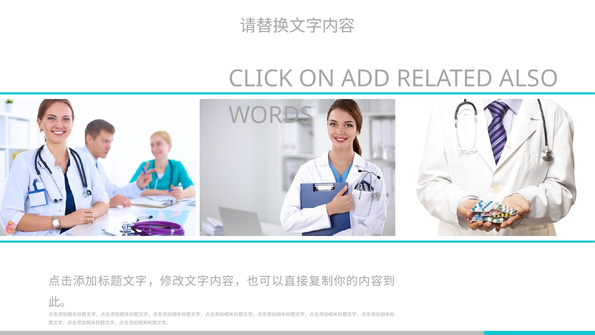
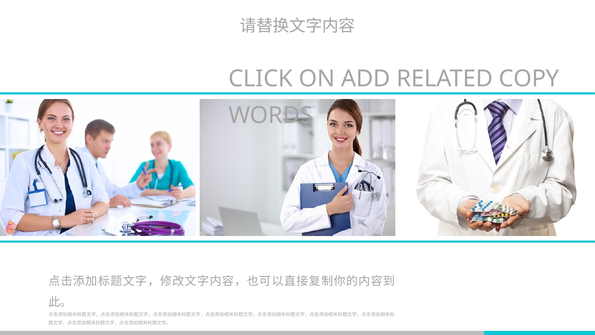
ALSO: ALSO -> COPY (529, 79)
